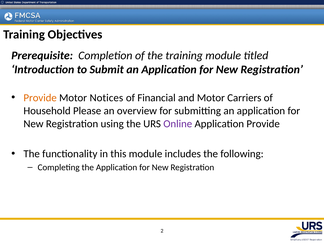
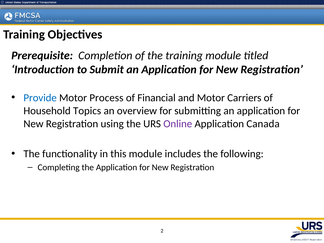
Provide colour: orange -> blue (40, 98)
Notices: Notices -> Process (106, 98)
Please: Please -> Topics (87, 111)
Application Provide: Provide -> Canada (263, 124)
